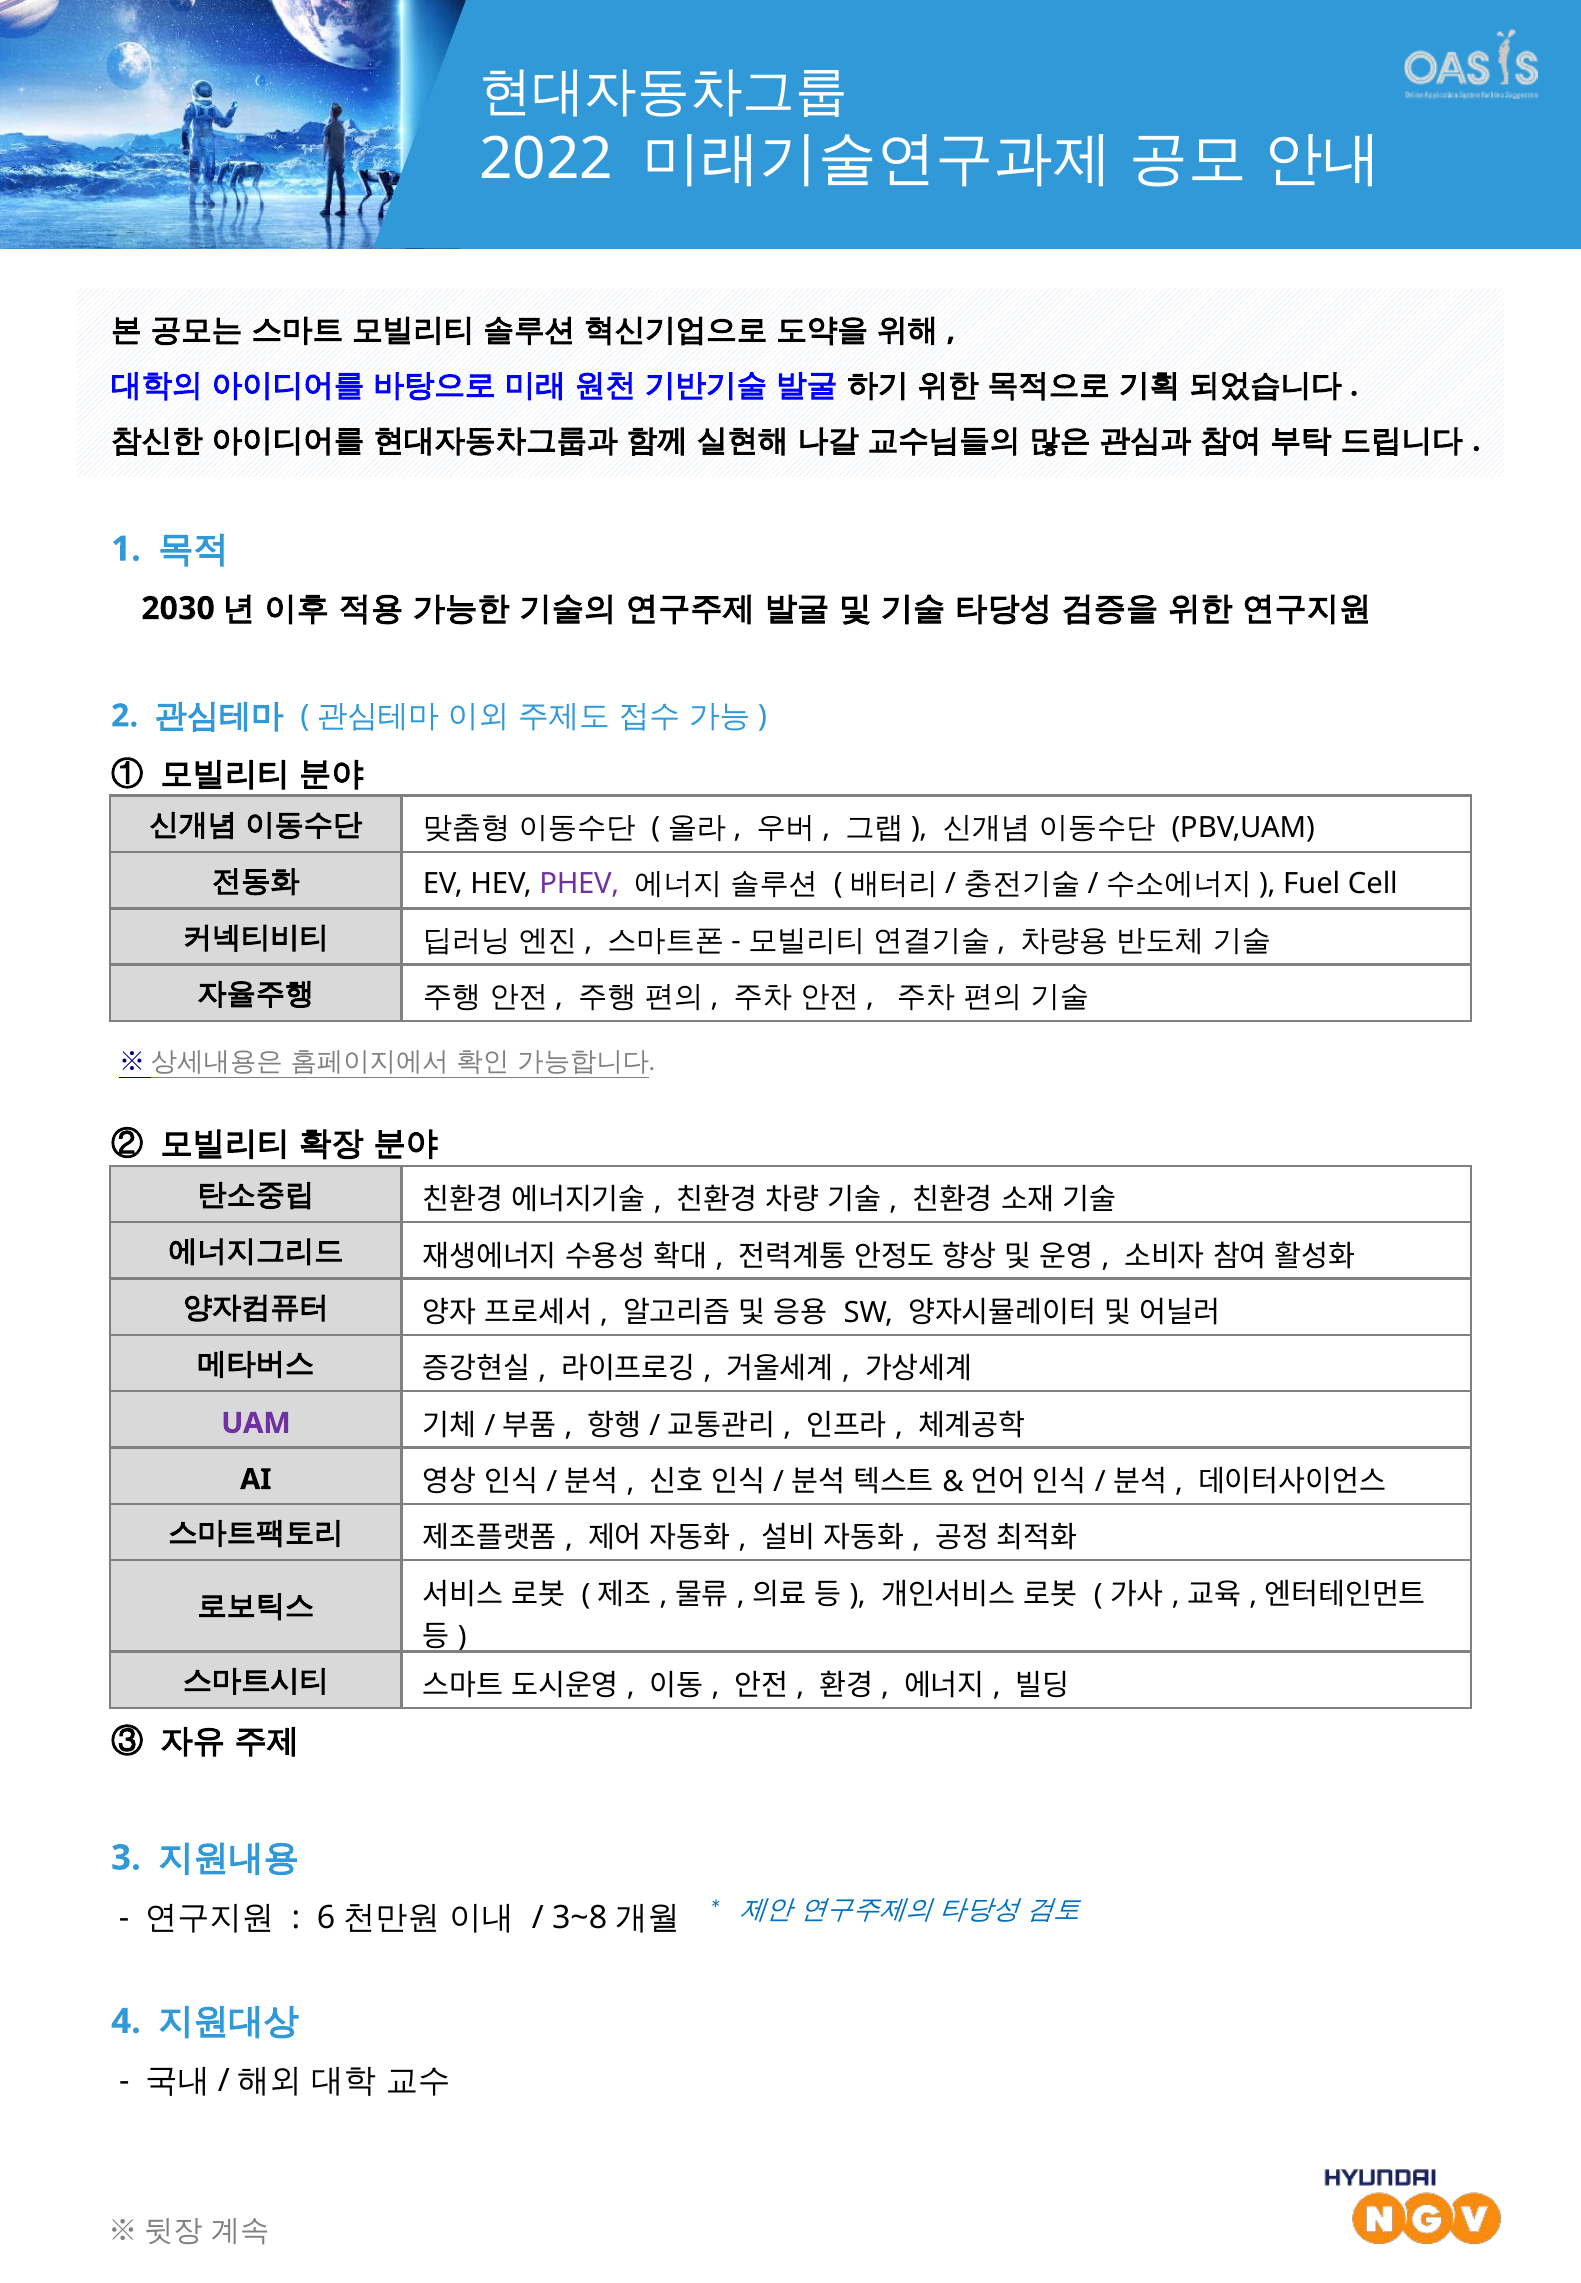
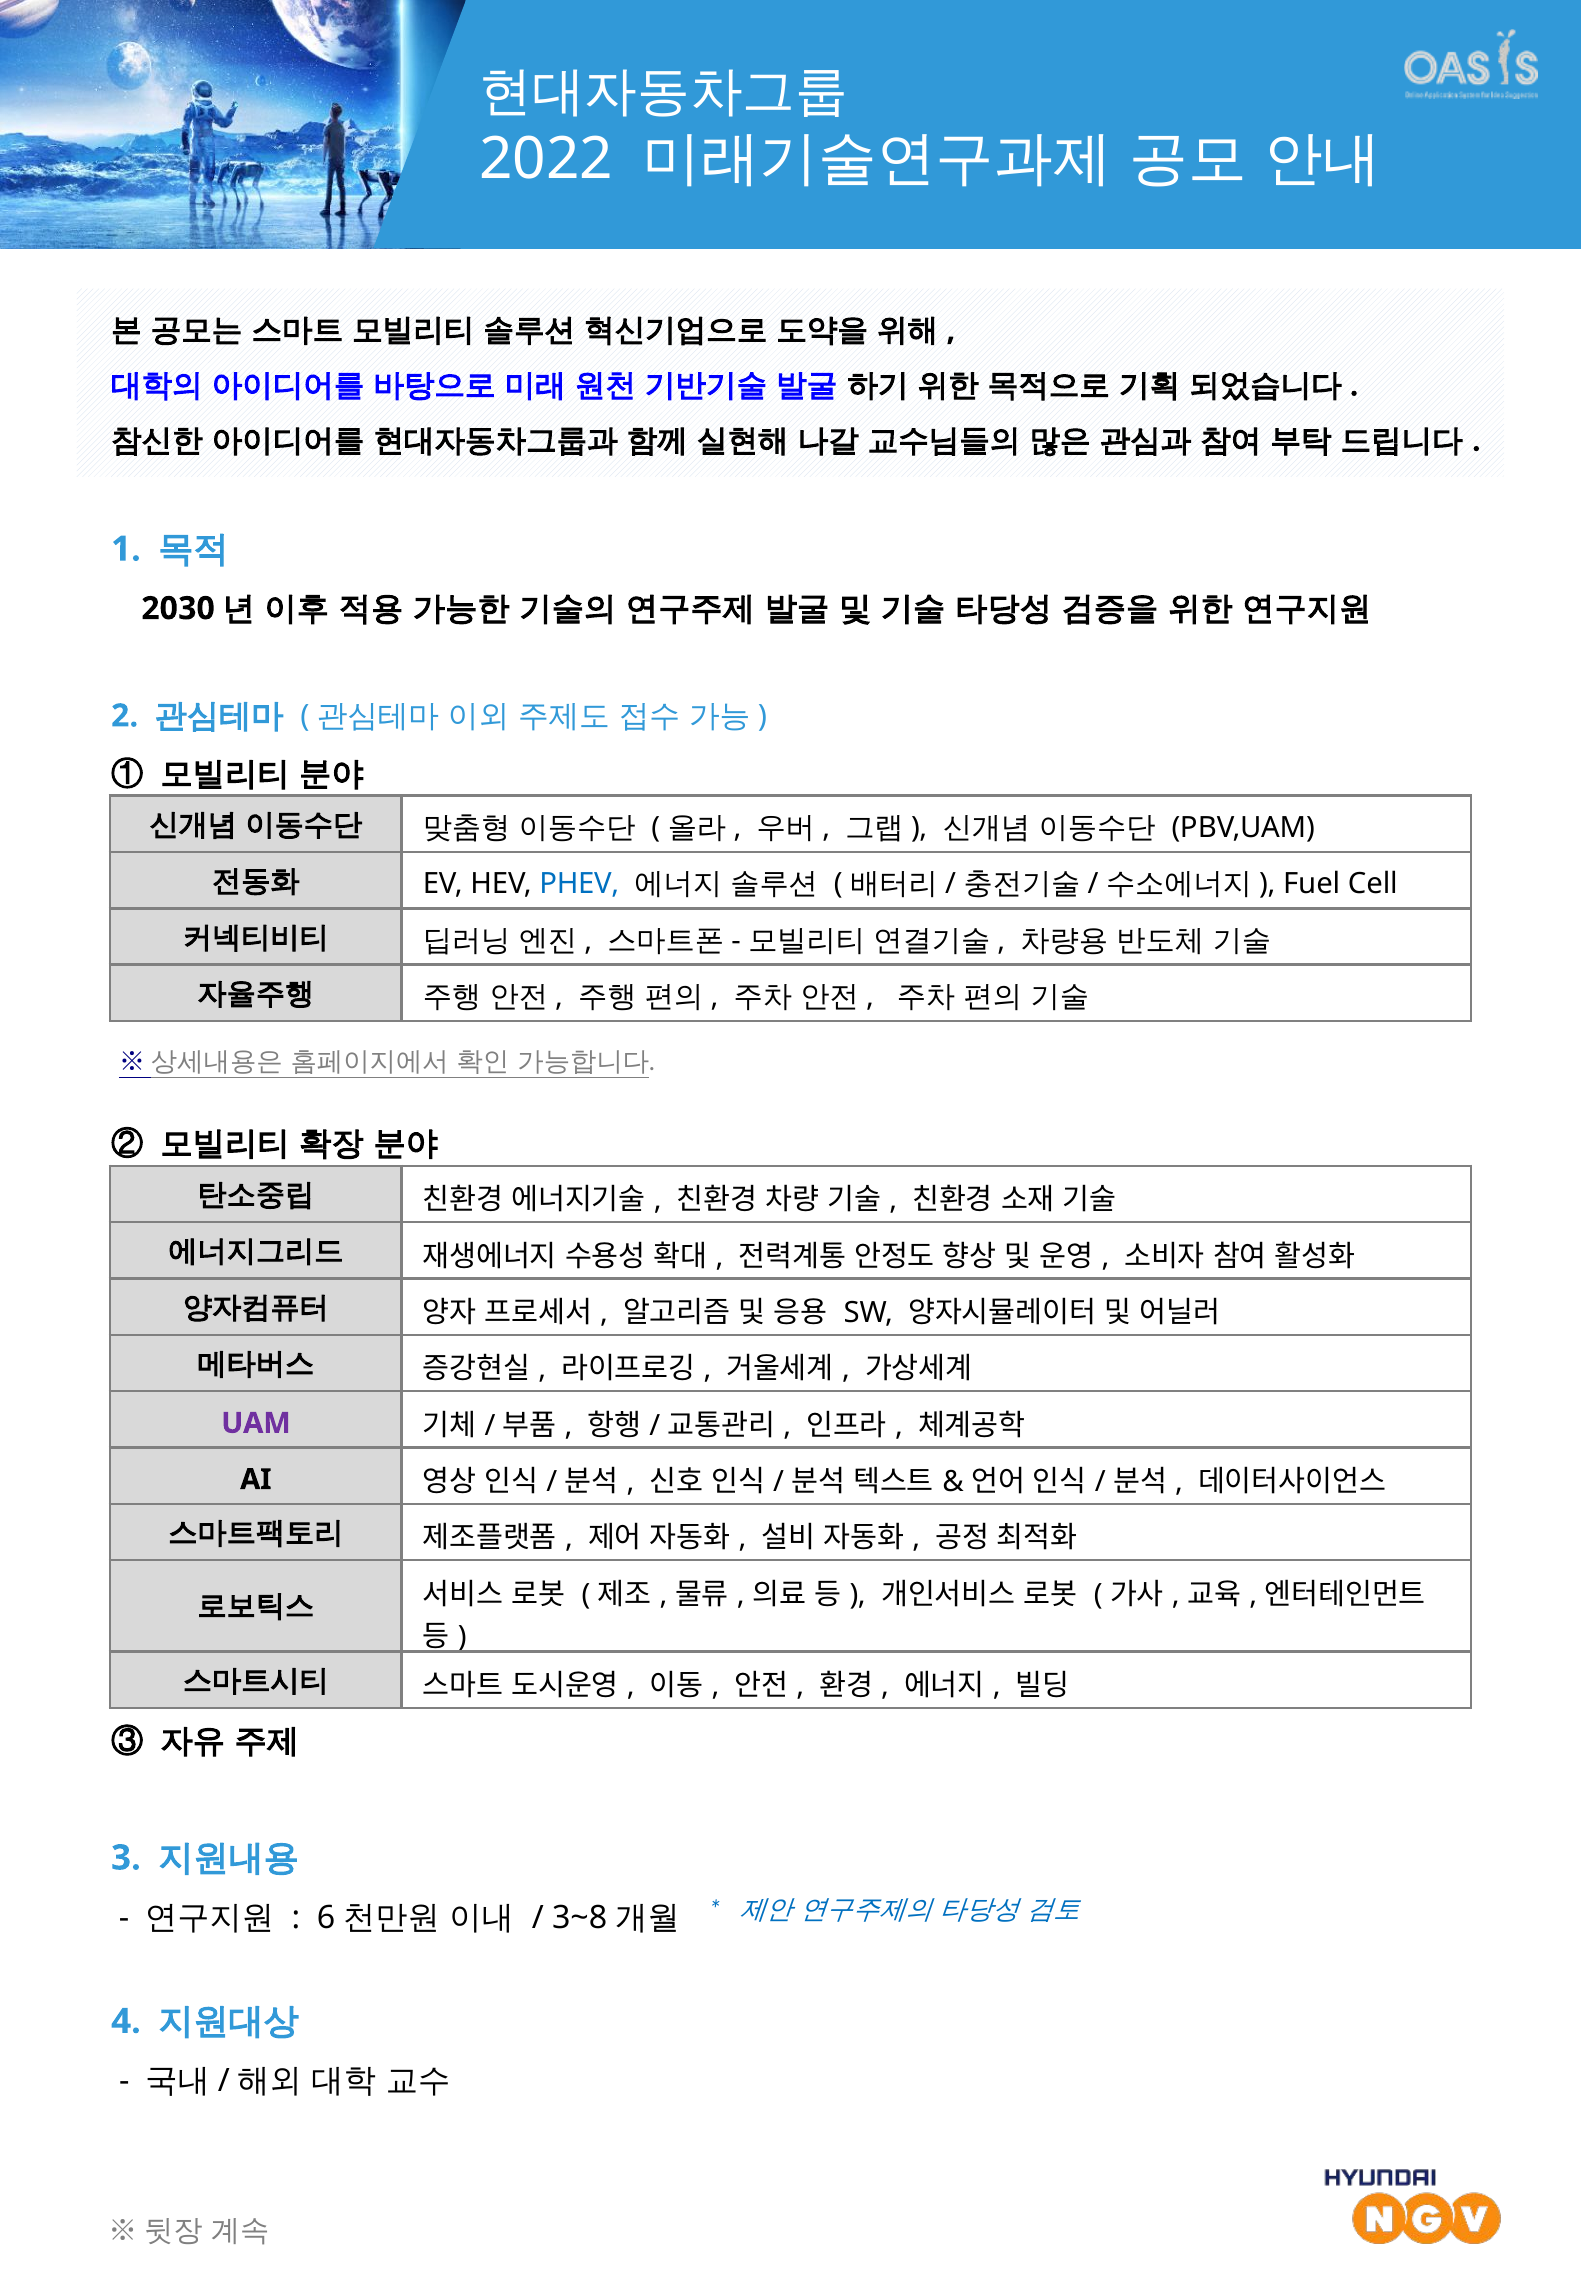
PHEV colour: purple -> blue (579, 884)
